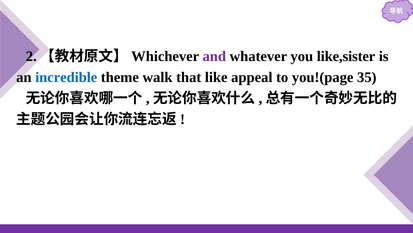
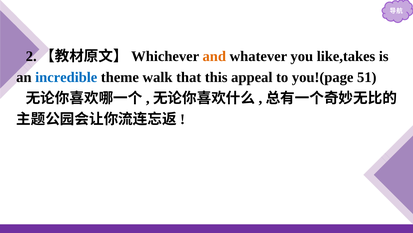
and colour: purple -> orange (214, 56)
like,sister: like,sister -> like,takes (346, 56)
like: like -> this (216, 77)
35: 35 -> 51 (367, 77)
